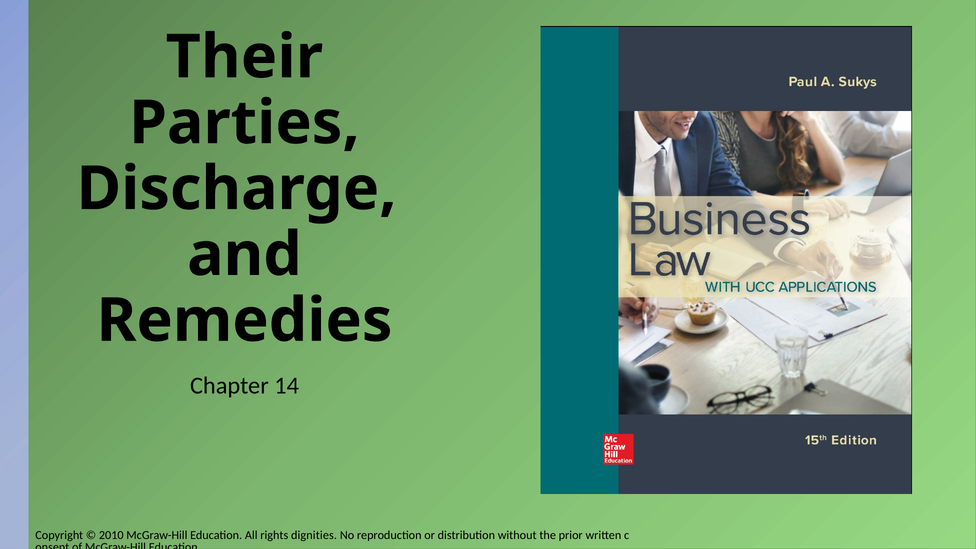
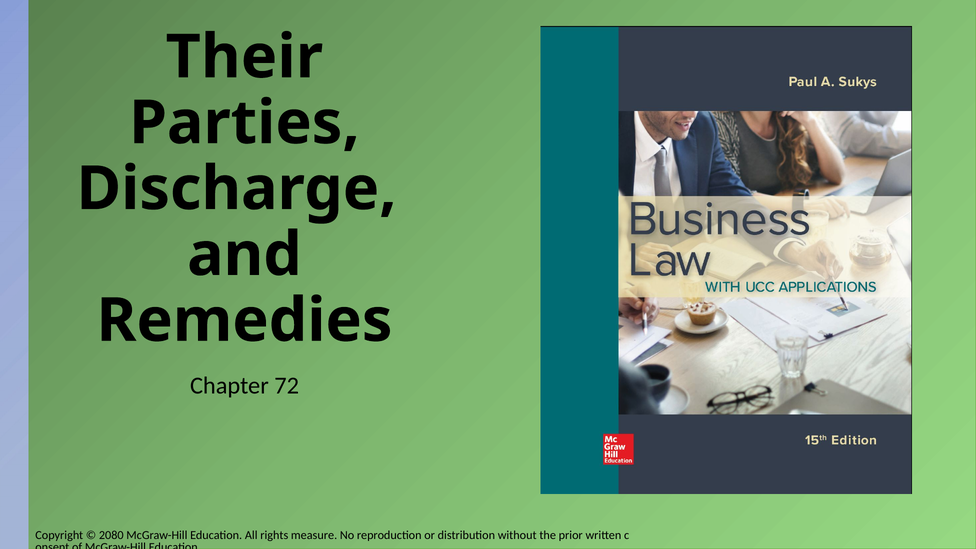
14: 14 -> 72 (287, 386)
2010: 2010 -> 2080 (111, 535)
dignities: dignities -> measure (314, 535)
